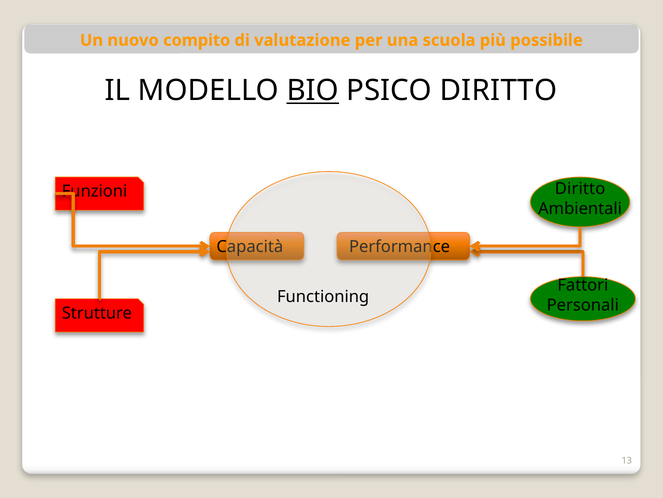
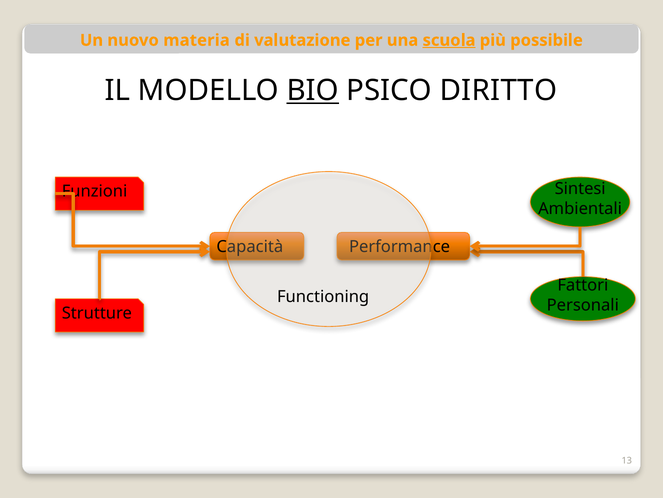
compito: compito -> materia (197, 40)
scuola underline: none -> present (449, 40)
Diritto: Diritto -> Sintesi (580, 188)
